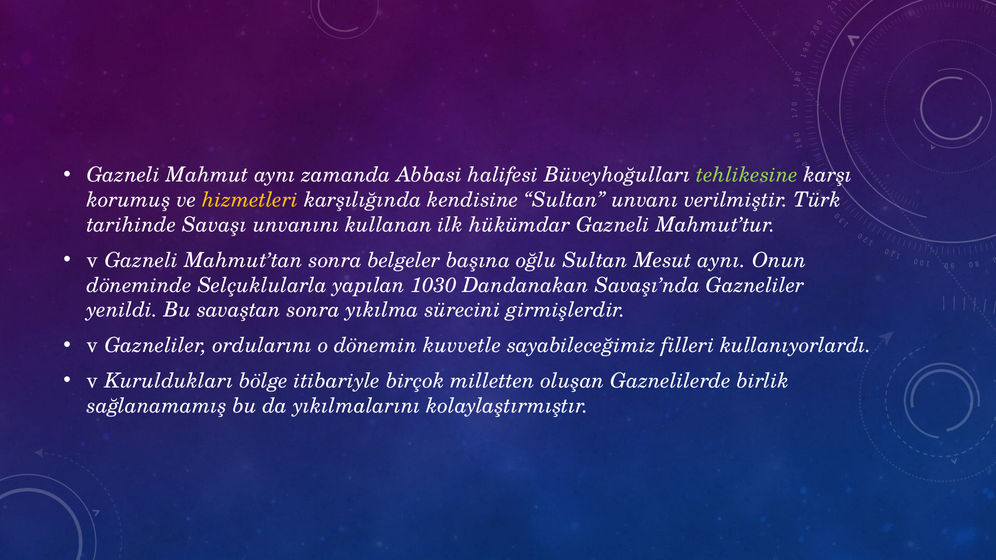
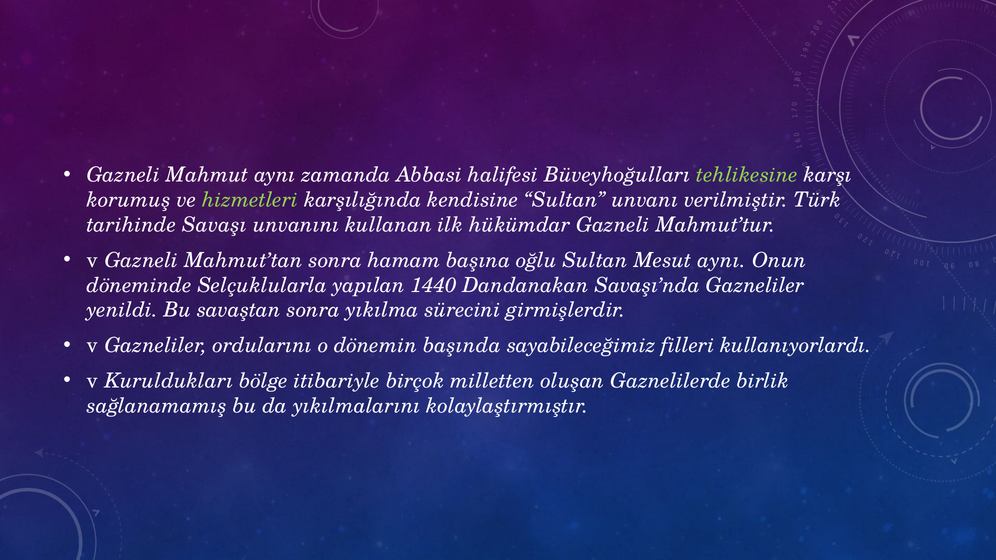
hizmetleri colour: yellow -> light green (250, 200)
belgeler: belgeler -> hamam (404, 260)
1030: 1030 -> 1440 (434, 285)
kuvvetle: kuvvetle -> başında (462, 346)
